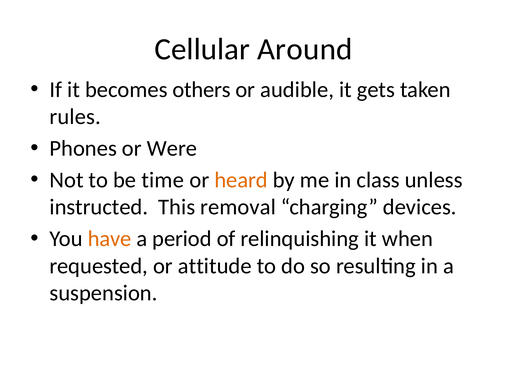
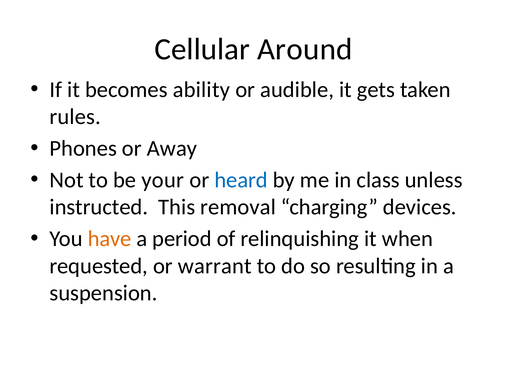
others: others -> ability (201, 90)
Were: Were -> Away (172, 148)
time: time -> your (163, 180)
heard colour: orange -> blue (241, 180)
attitude: attitude -> warrant (215, 266)
